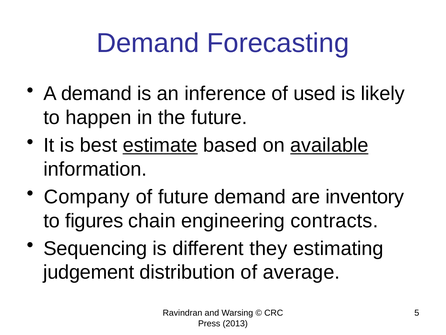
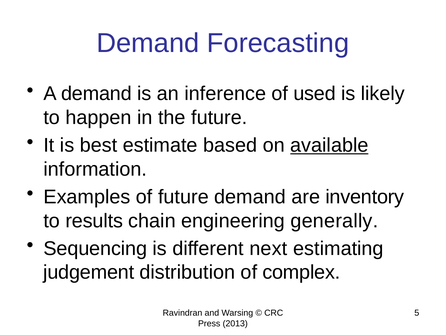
estimate underline: present -> none (160, 145)
Company: Company -> Examples (87, 197)
figures: figures -> results (94, 220)
contracts: contracts -> generally (334, 220)
they: they -> next (268, 248)
average: average -> complex (301, 272)
